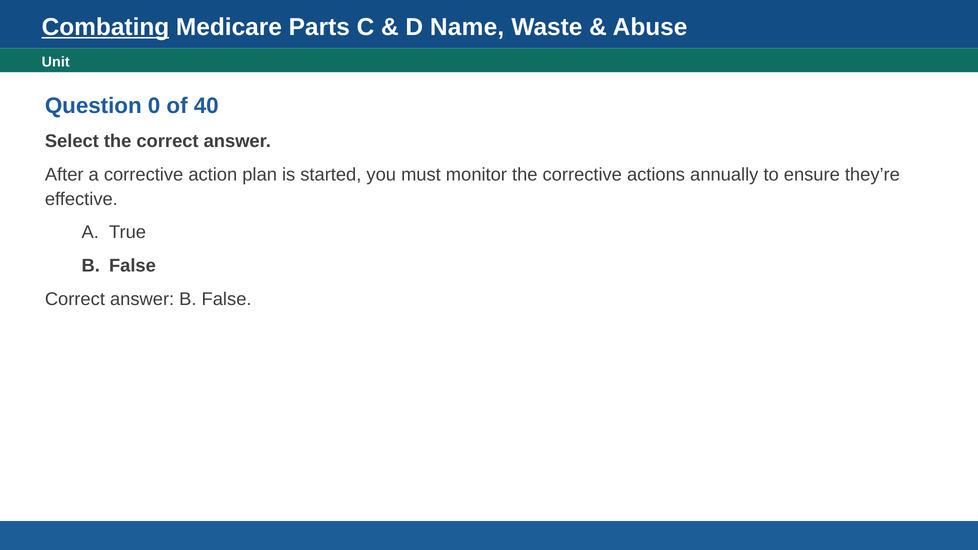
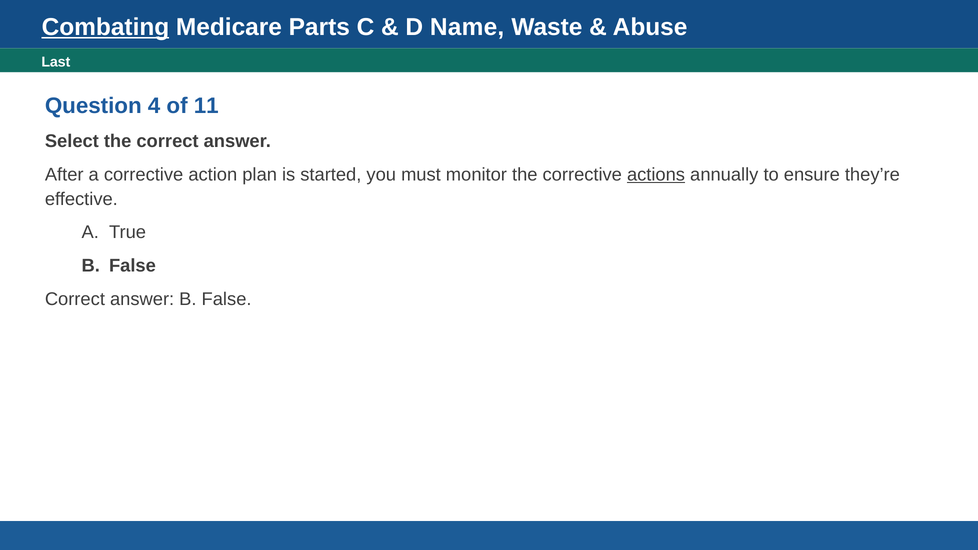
Unit: Unit -> Last (56, 62)
0: 0 -> 4 (154, 106)
40: 40 -> 11 (206, 106)
actions underline: none -> present (656, 175)
